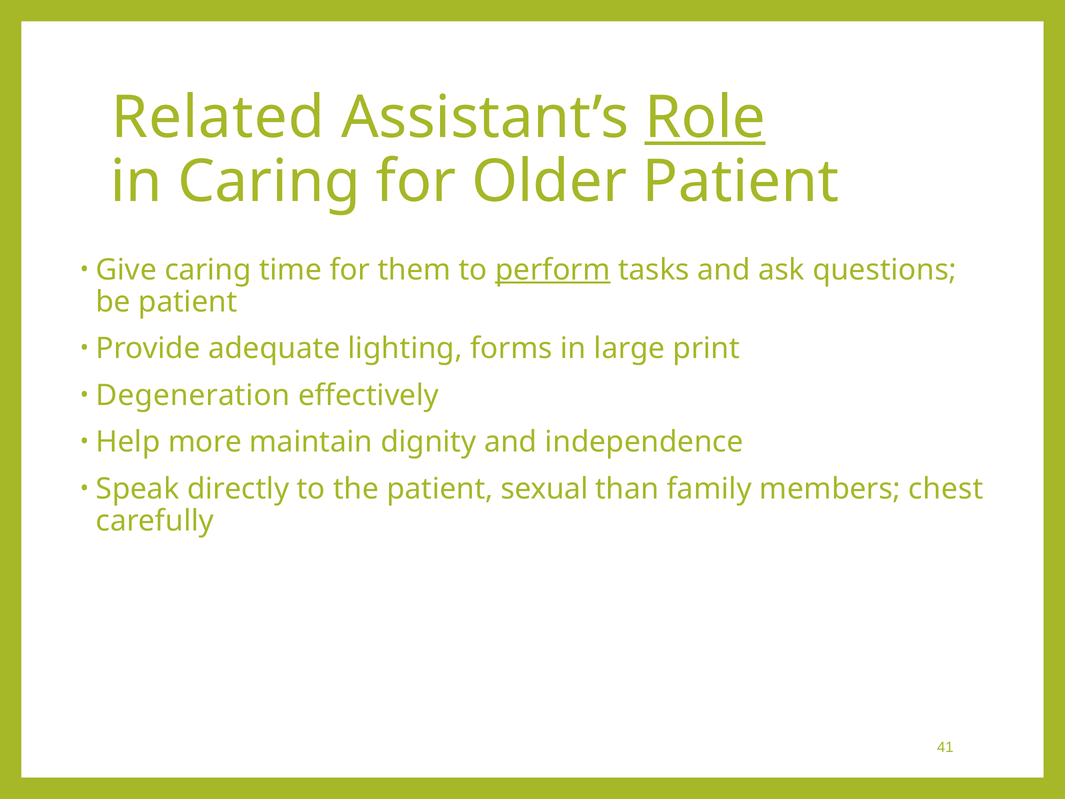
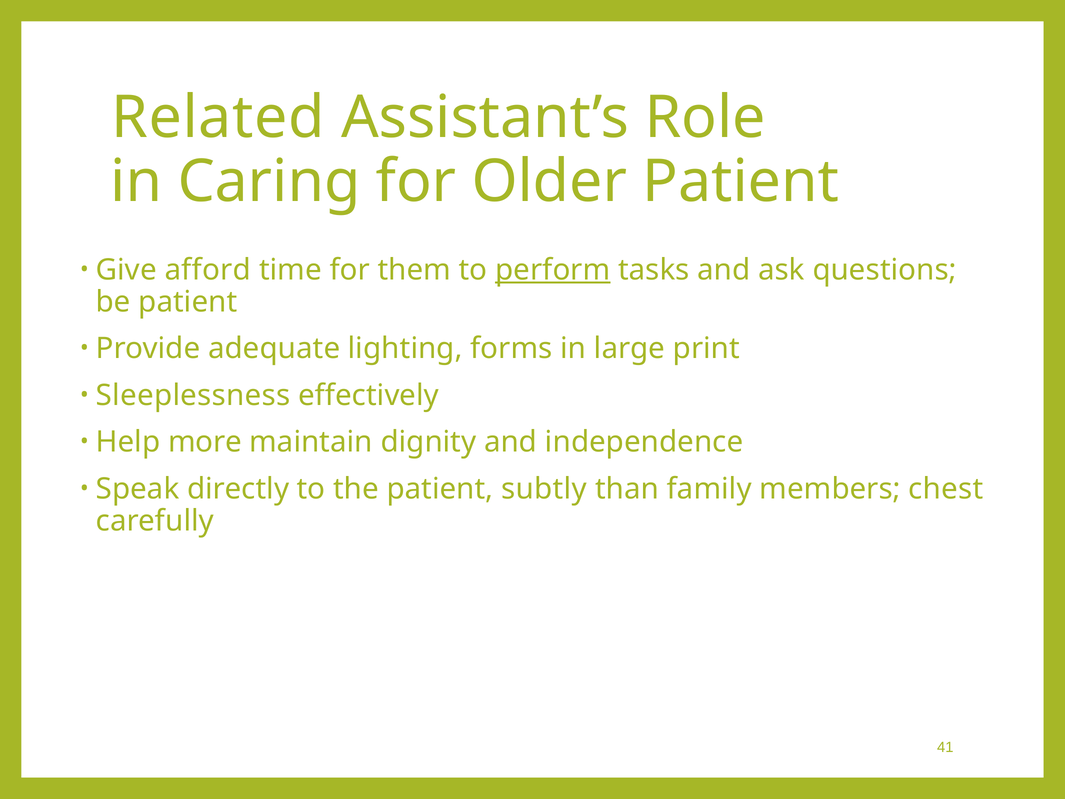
Role underline: present -> none (705, 118)
Give caring: caring -> afford (208, 270)
Degeneration: Degeneration -> Sleeplessness (193, 395)
sexual: sexual -> subtly (544, 489)
